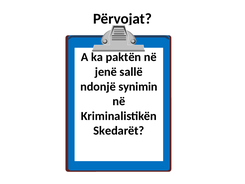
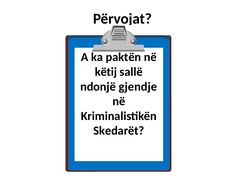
jenë: jenë -> këtij (106, 72)
synimin: synimin -> gjendje (138, 86)
